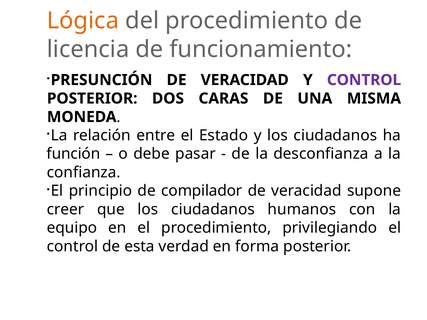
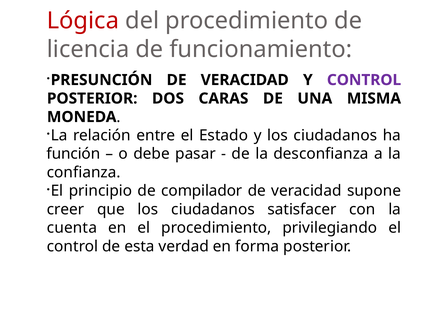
Lógica colour: orange -> red (83, 21)
humanos: humanos -> satisfacer (302, 209)
equipo: equipo -> cuenta (72, 228)
